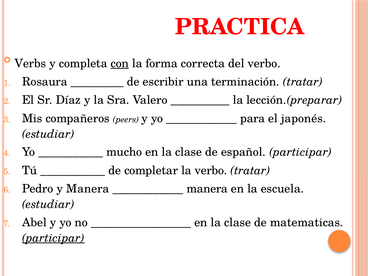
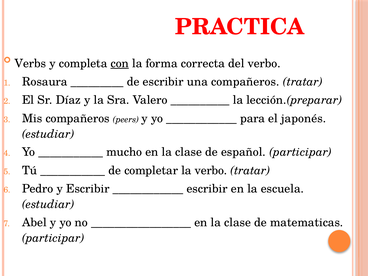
una terminación: terminación -> compañeros (245, 82)
y Manera: Manera -> Escribir (88, 189)
manera: manera -> escribir (207, 189)
participar underline: present -> none (53, 238)
